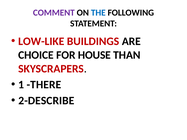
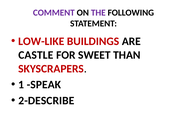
THE colour: blue -> purple (98, 13)
CHOICE: CHOICE -> CASTLE (36, 55)
HOUSE: HOUSE -> SWEET (94, 55)
THERE: THERE -> SPEAK (44, 85)
